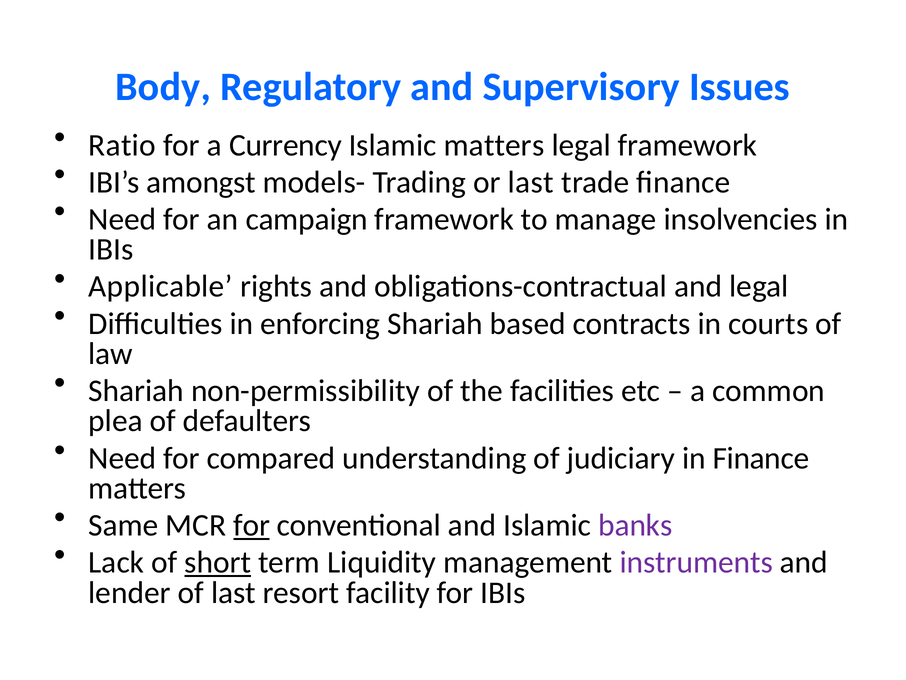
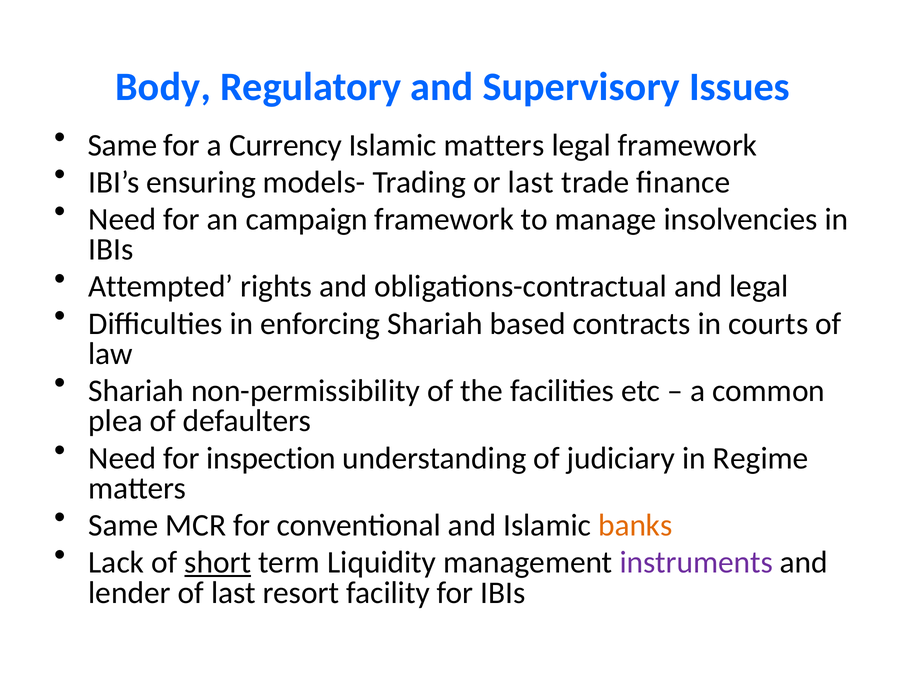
Ratio: Ratio -> Same (123, 145)
amongst: amongst -> ensuring (201, 182)
Applicable: Applicable -> Attempted (161, 286)
compared: compared -> inspection (271, 458)
in Finance: Finance -> Regime (761, 458)
for underline: present -> none (252, 525)
banks colour: purple -> orange (635, 525)
